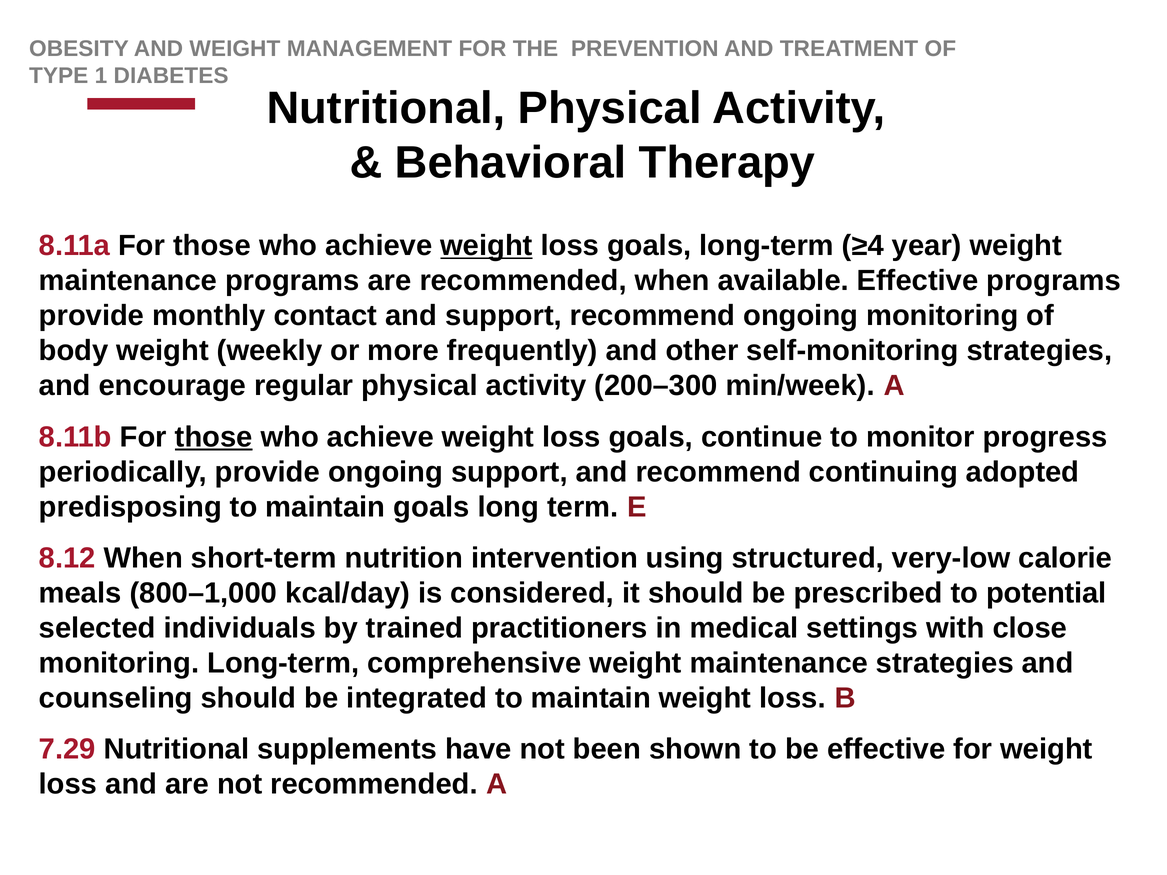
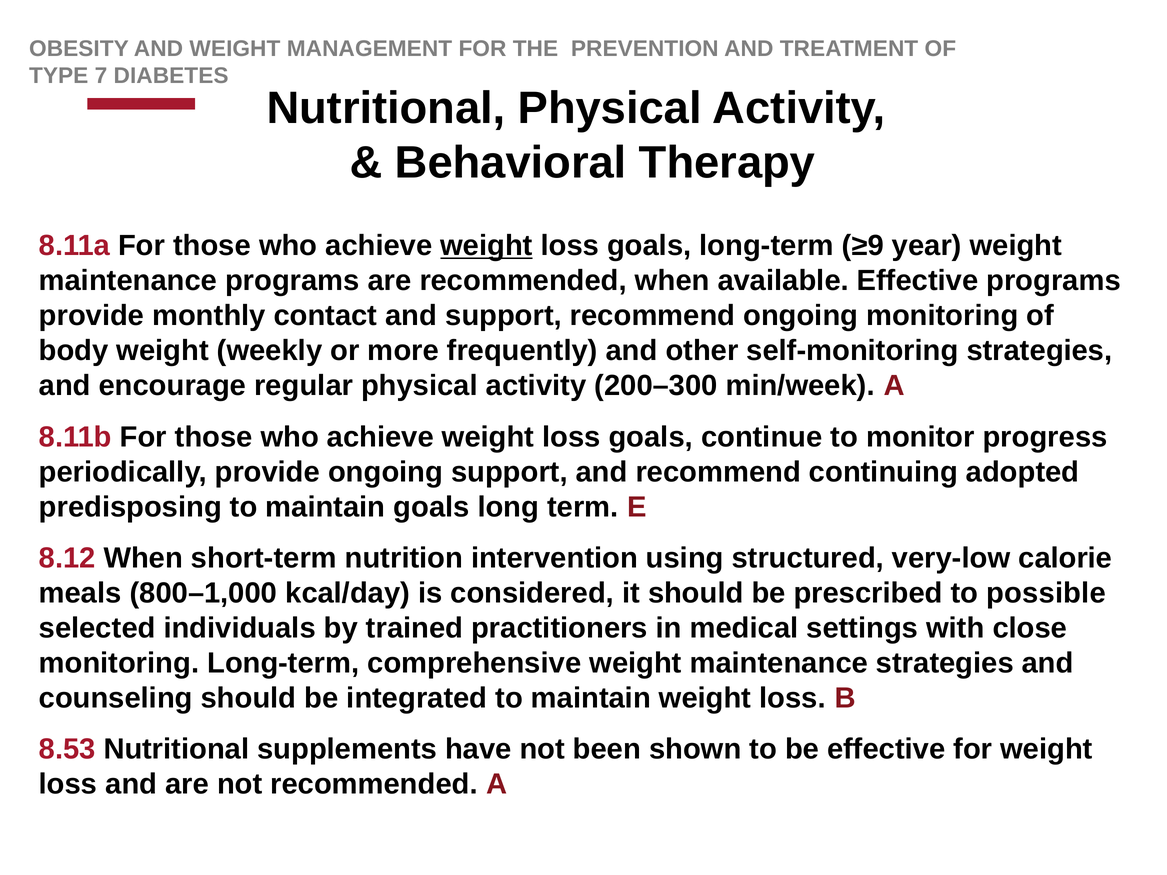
1: 1 -> 7 (101, 76)
≥4: ≥4 -> ≥9 (863, 246)
those underline: present -> none (214, 437)
potential: potential -> possible (1046, 593)
7.29: 7.29 -> 8.53 (67, 750)
